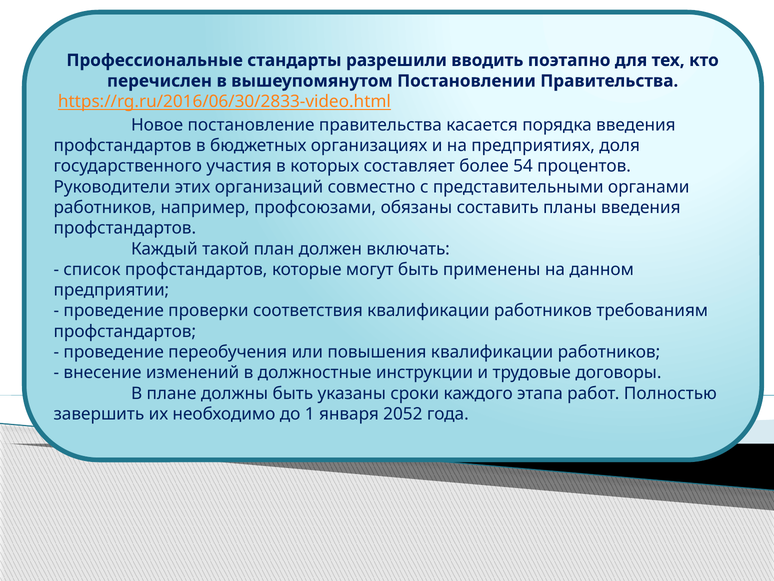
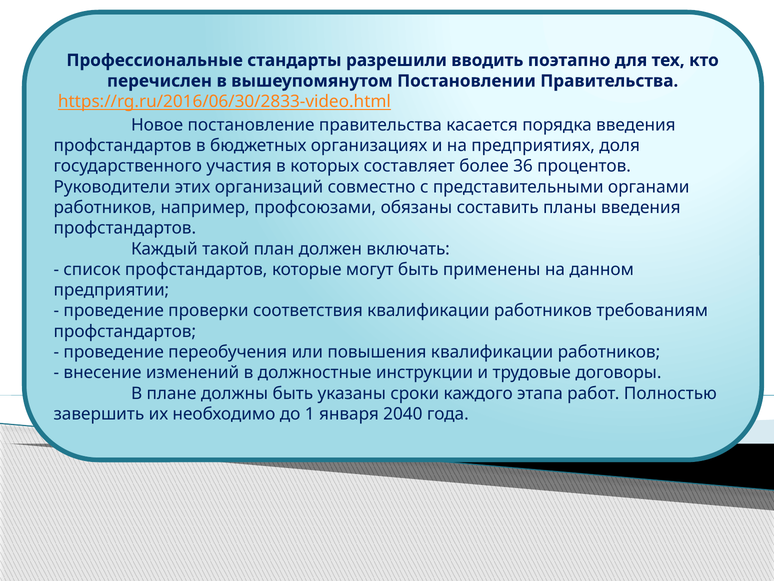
54: 54 -> 36 (523, 166)
2052: 2052 -> 2040 (403, 414)
